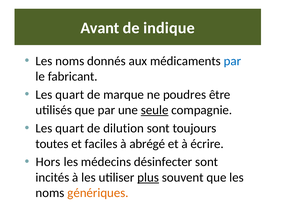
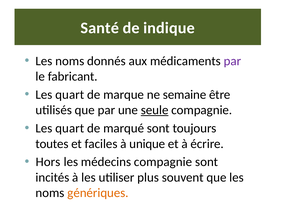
Avant: Avant -> Santé (100, 28)
par colour: blue -> purple (232, 61)
poudres: poudres -> semaine (185, 94)
dilution: dilution -> marqué (124, 128)
abrégé: abrégé -> unique (147, 143)
médecins désinfecter: désinfecter -> compagnie (163, 161)
plus underline: present -> none (148, 177)
